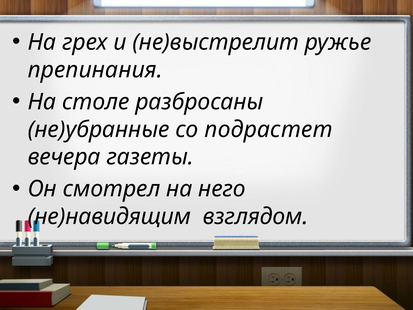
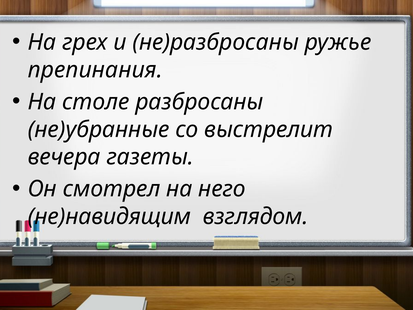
не)выстрелит: не)выстрелит -> не)разбросаны (216, 42)
подрастет: подрастет -> выстрелит (269, 129)
